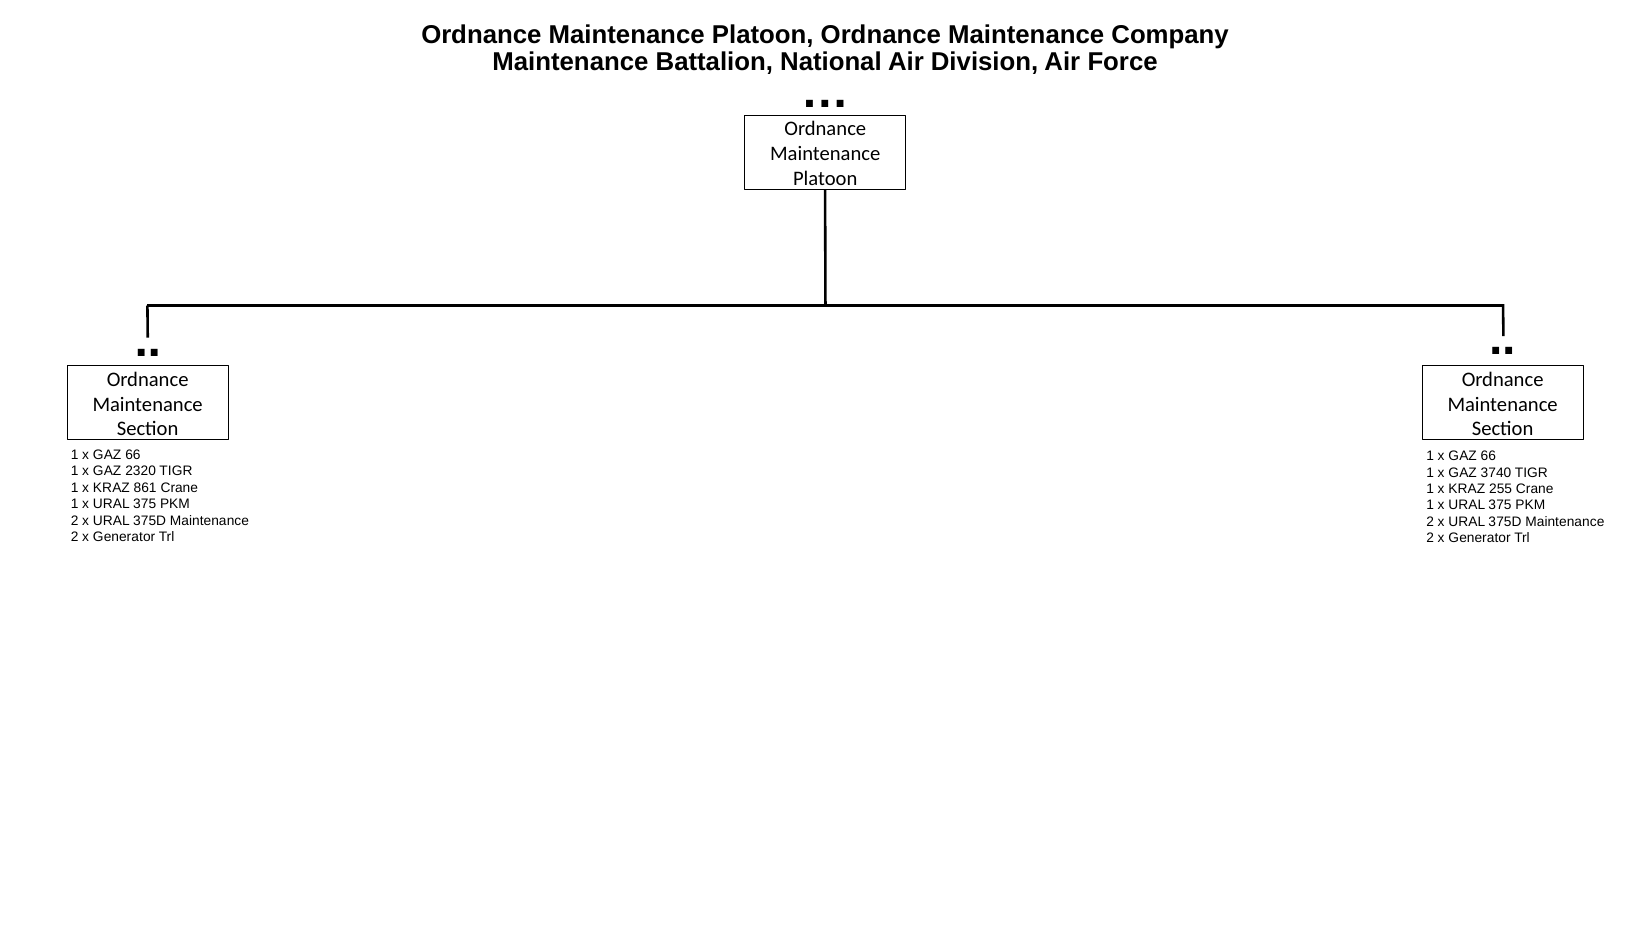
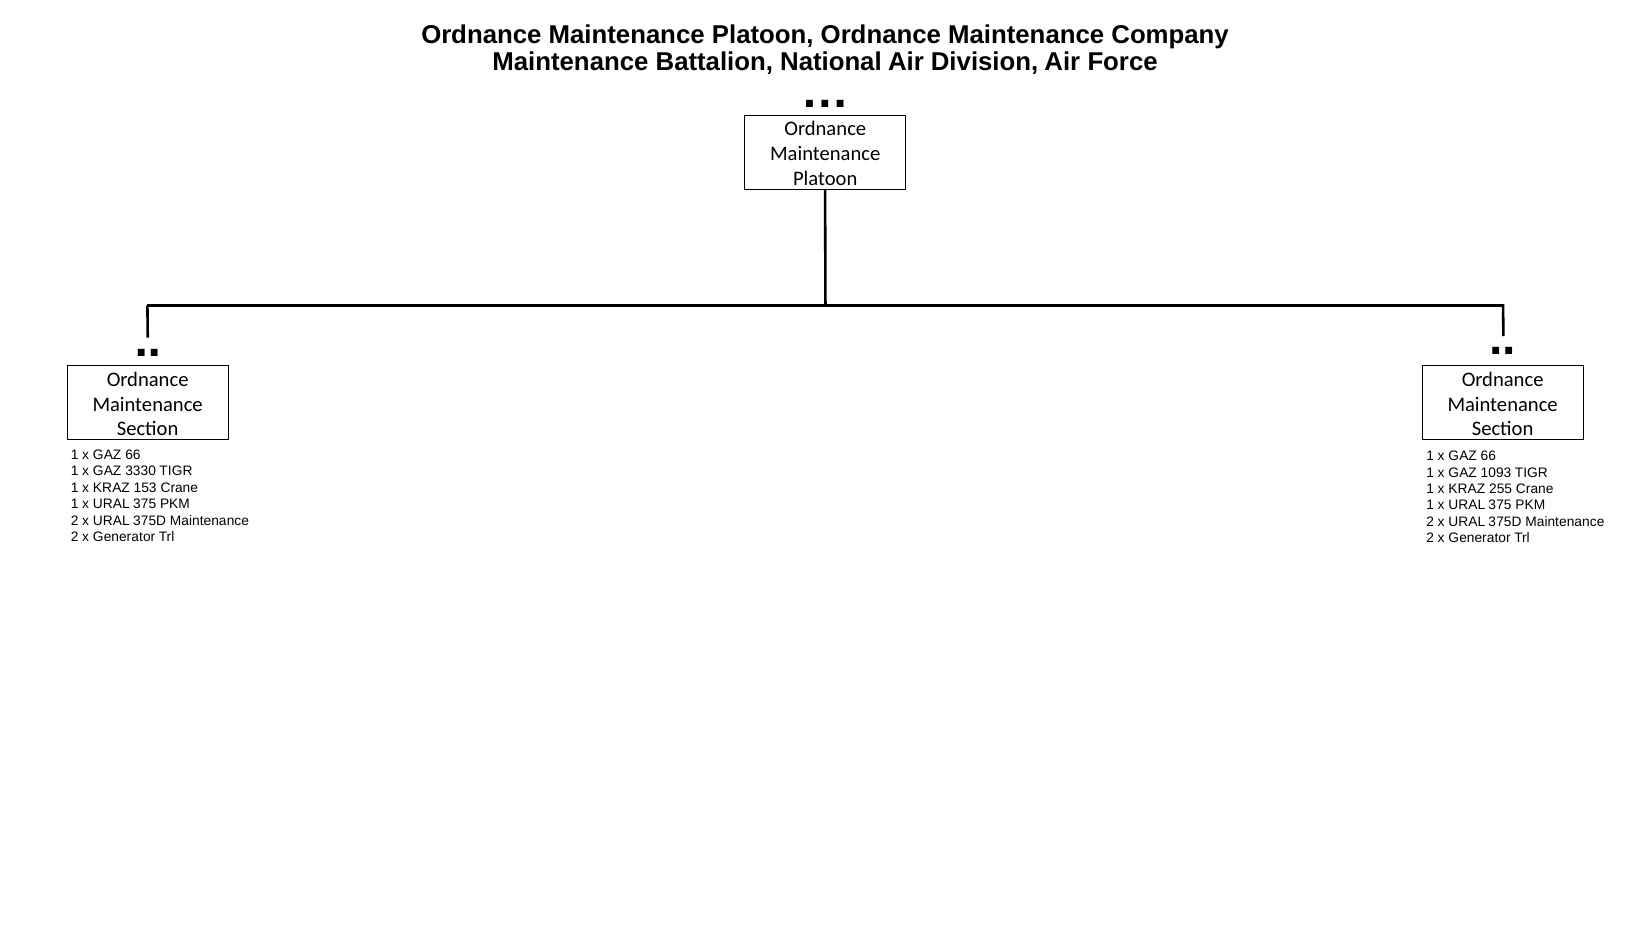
2320: 2320 -> 3330 (141, 472)
3740: 3740 -> 1093 (1496, 473)
861: 861 -> 153 (145, 488)
